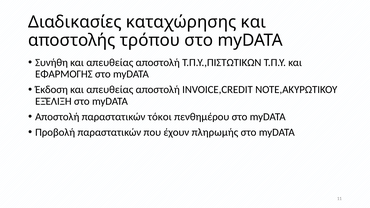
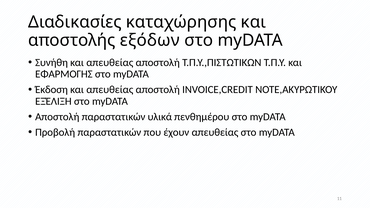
τρόπου: τρόπου -> εξόδων (150, 40)
τόκοι: τόκοι -> υλικά (160, 117)
έχουν πληρωμής: πληρωμής -> απευθείας (215, 132)
